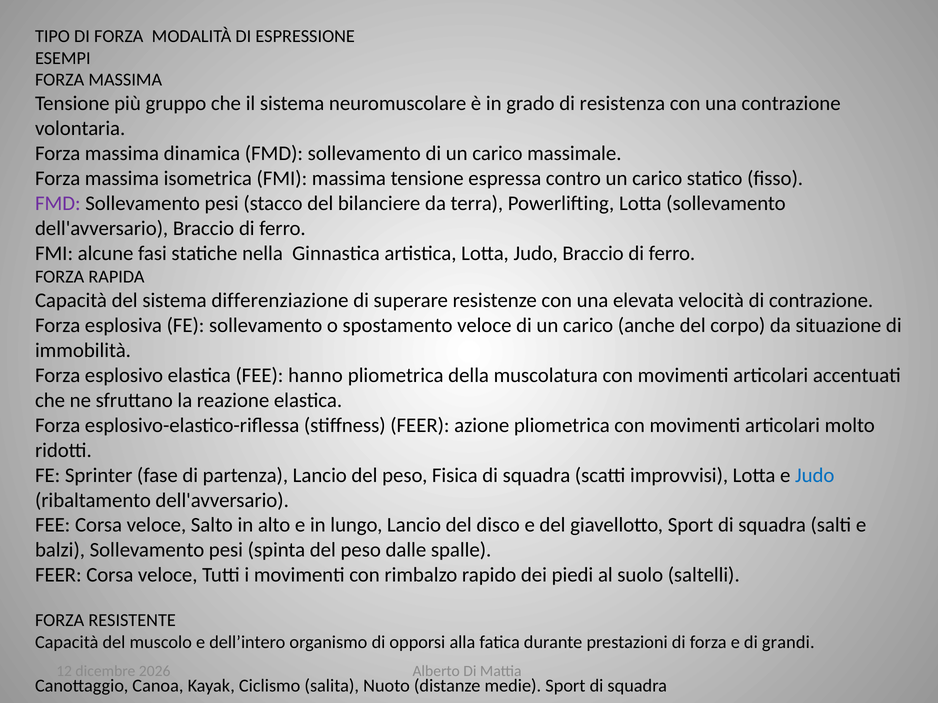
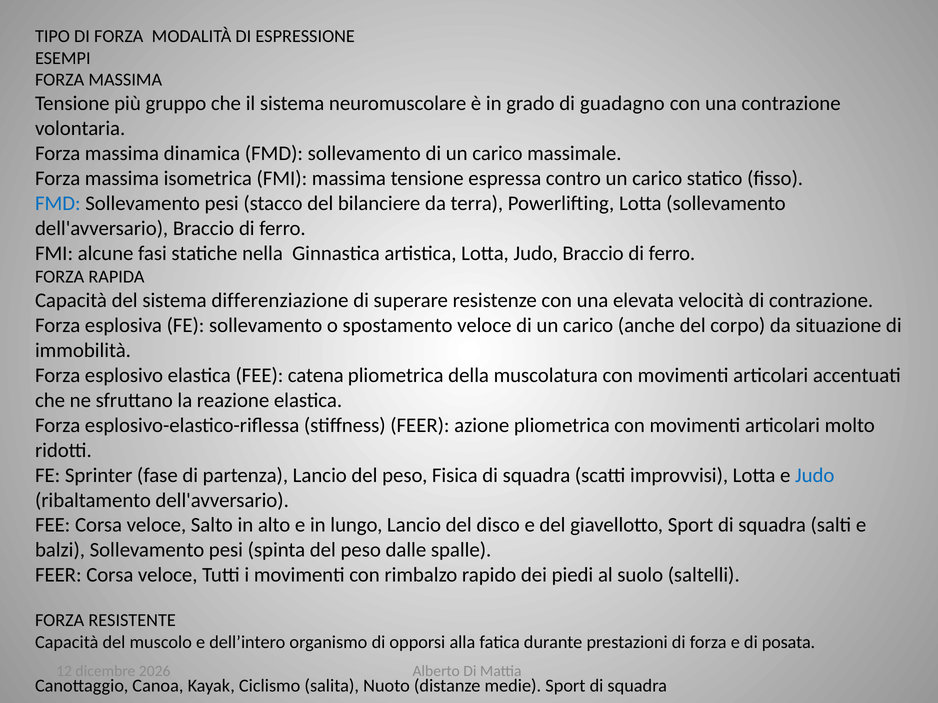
resistenza: resistenza -> guadagno (622, 104)
FMD colour: purple -> blue (58, 204)
hanno: hanno -> catena (316, 375)
grandi: grandi -> posata (789, 643)
